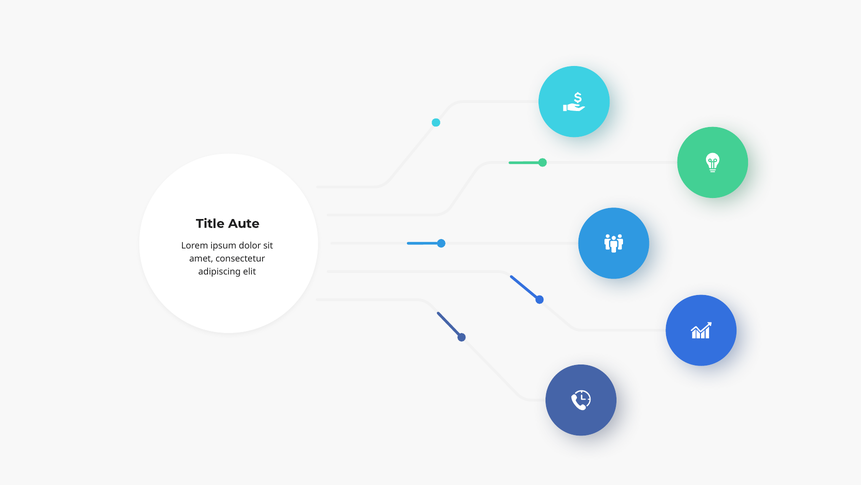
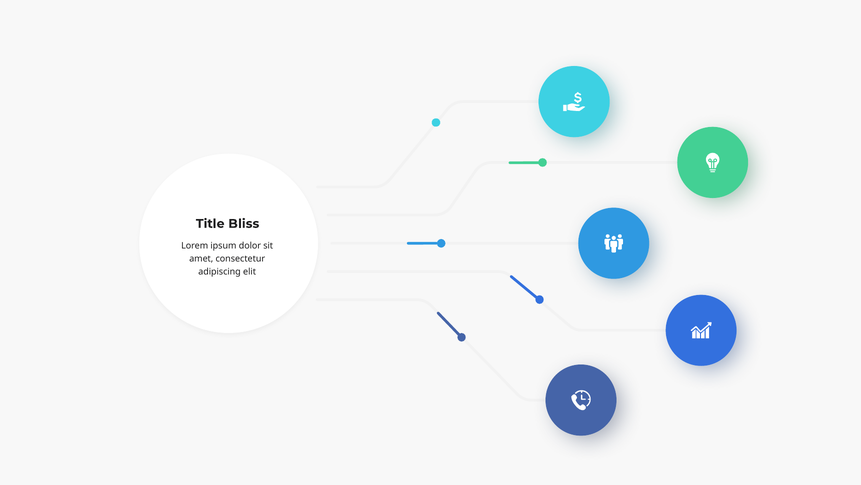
Aute: Aute -> Bliss (244, 223)
